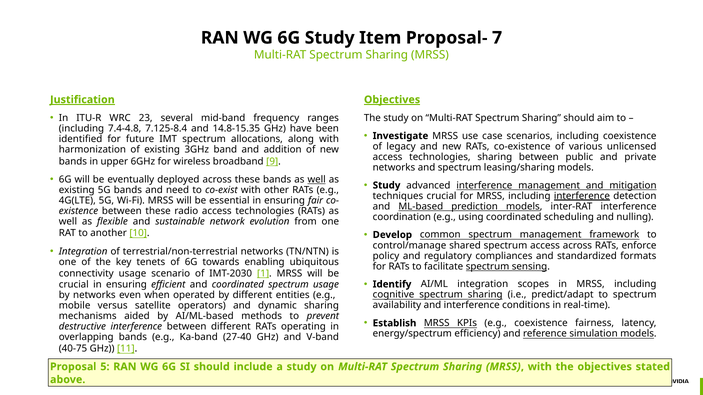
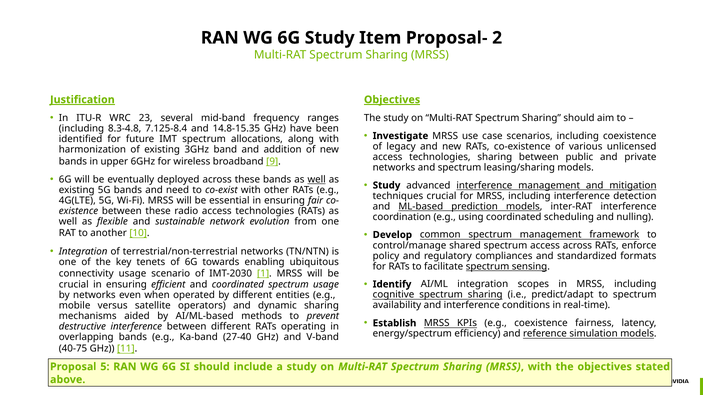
Proposal- 7: 7 -> 2 (497, 38)
7.4-4.8: 7.4-4.8 -> 8.3-4.8 (125, 129)
interference underline: present -> none (582, 196)
